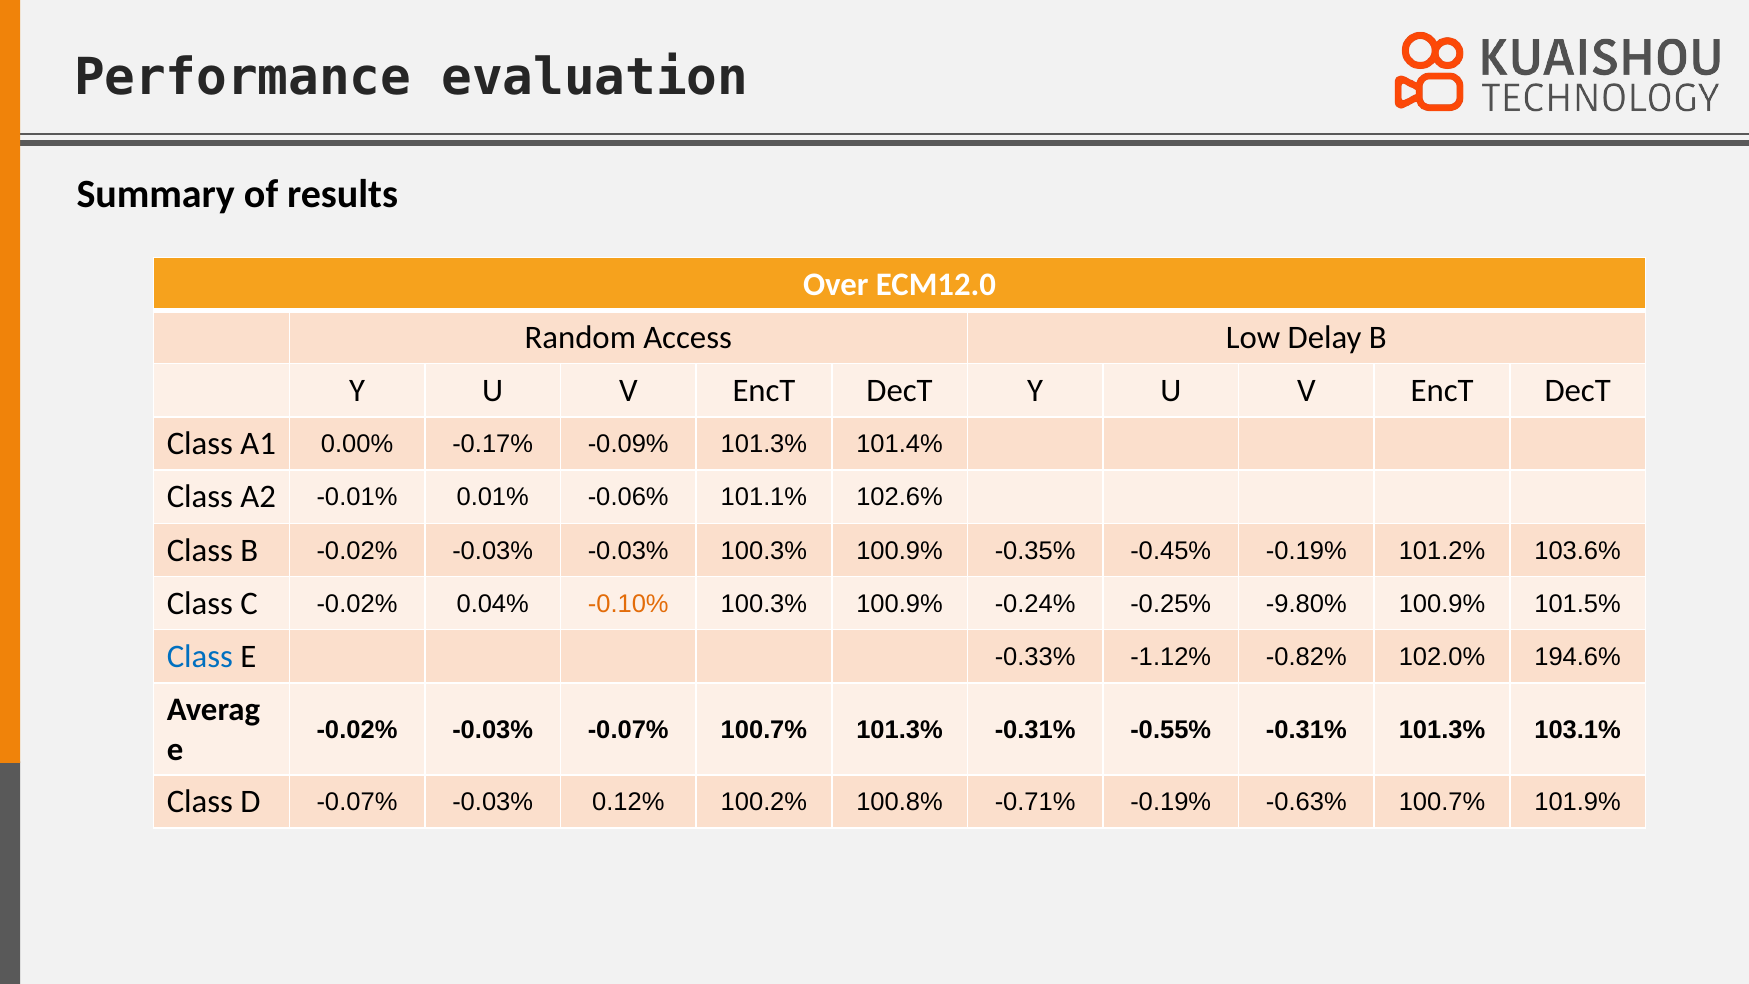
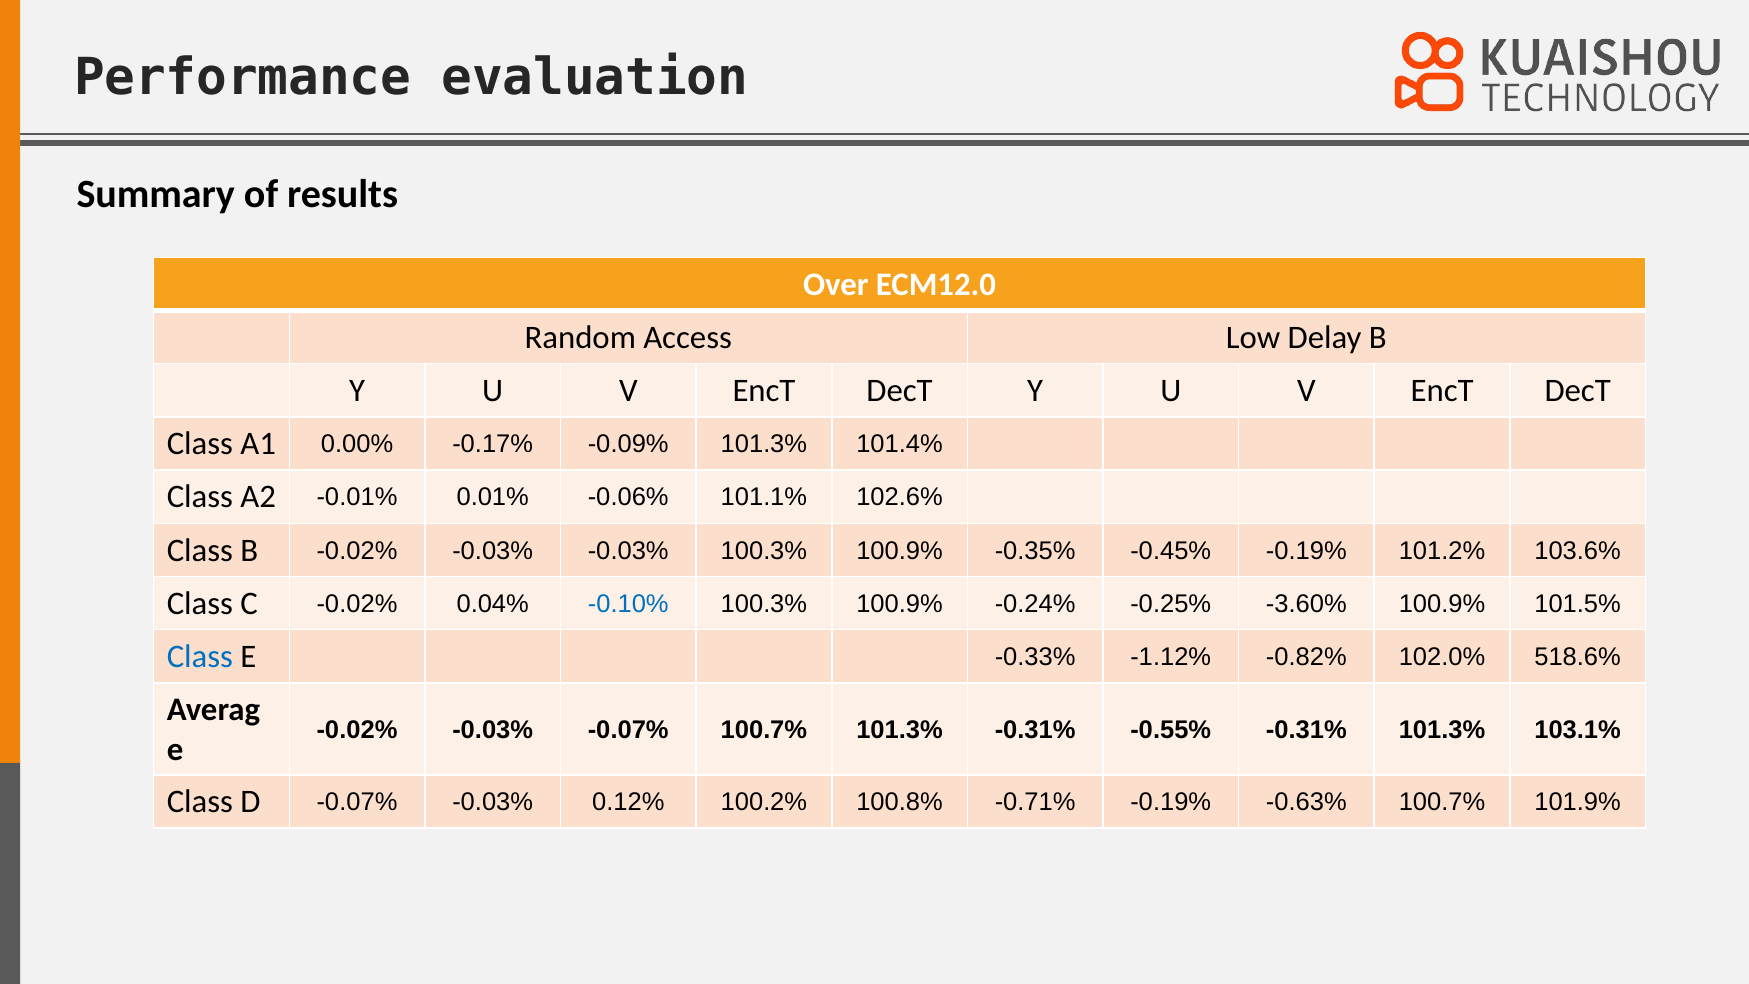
-0.10% colour: orange -> blue (628, 604)
-9.80%: -9.80% -> -3.60% (1306, 604)
194.6%: 194.6% -> 518.6% (1578, 657)
